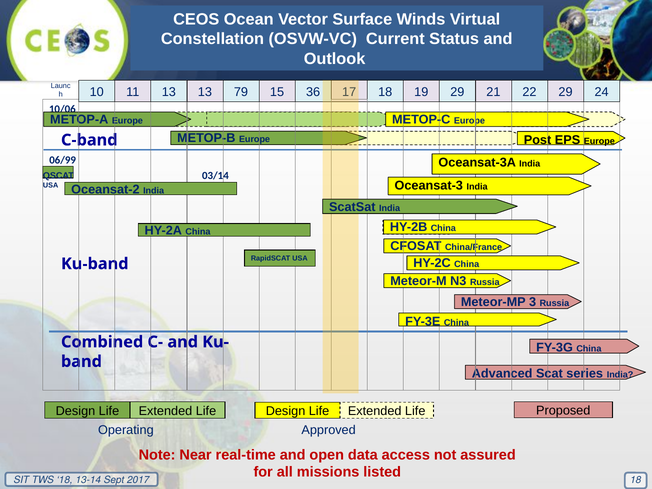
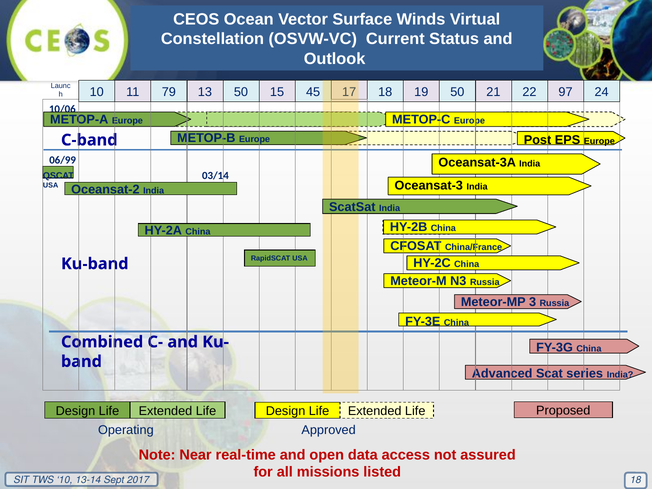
11 13: 13 -> 79 (169, 92)
13 79: 79 -> 50 (241, 92)
36: 36 -> 45 (313, 92)
19 29: 29 -> 50 (457, 92)
22 29: 29 -> 97 (566, 92)
18: 18 -> 10 (65, 480)
